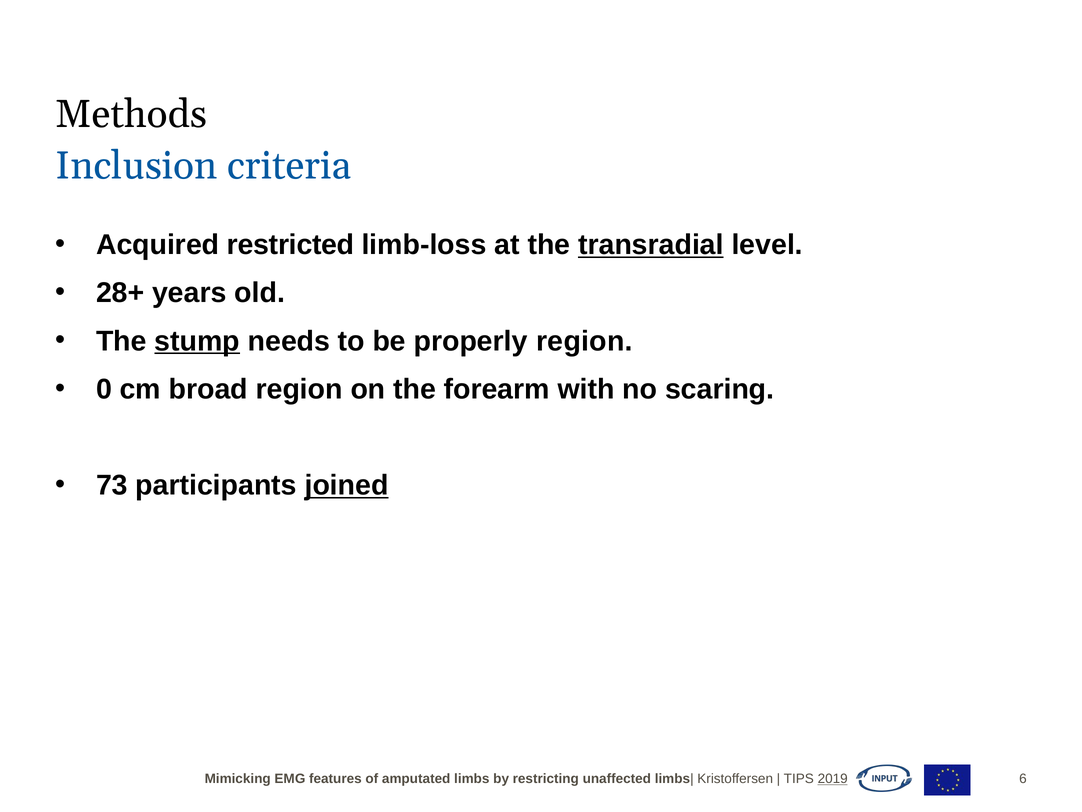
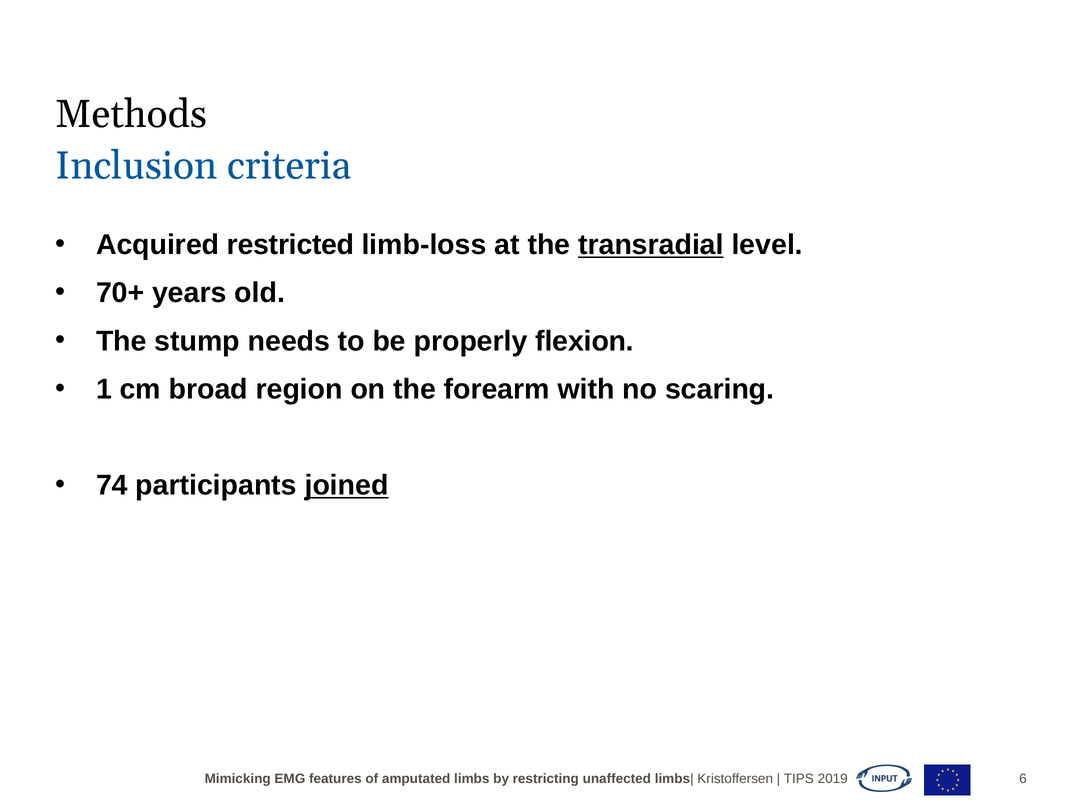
28+: 28+ -> 70+ (120, 293)
stump underline: present -> none (197, 341)
properly region: region -> flexion (585, 341)
0: 0 -> 1 (104, 389)
73: 73 -> 74 (112, 485)
2019 underline: present -> none (833, 778)
